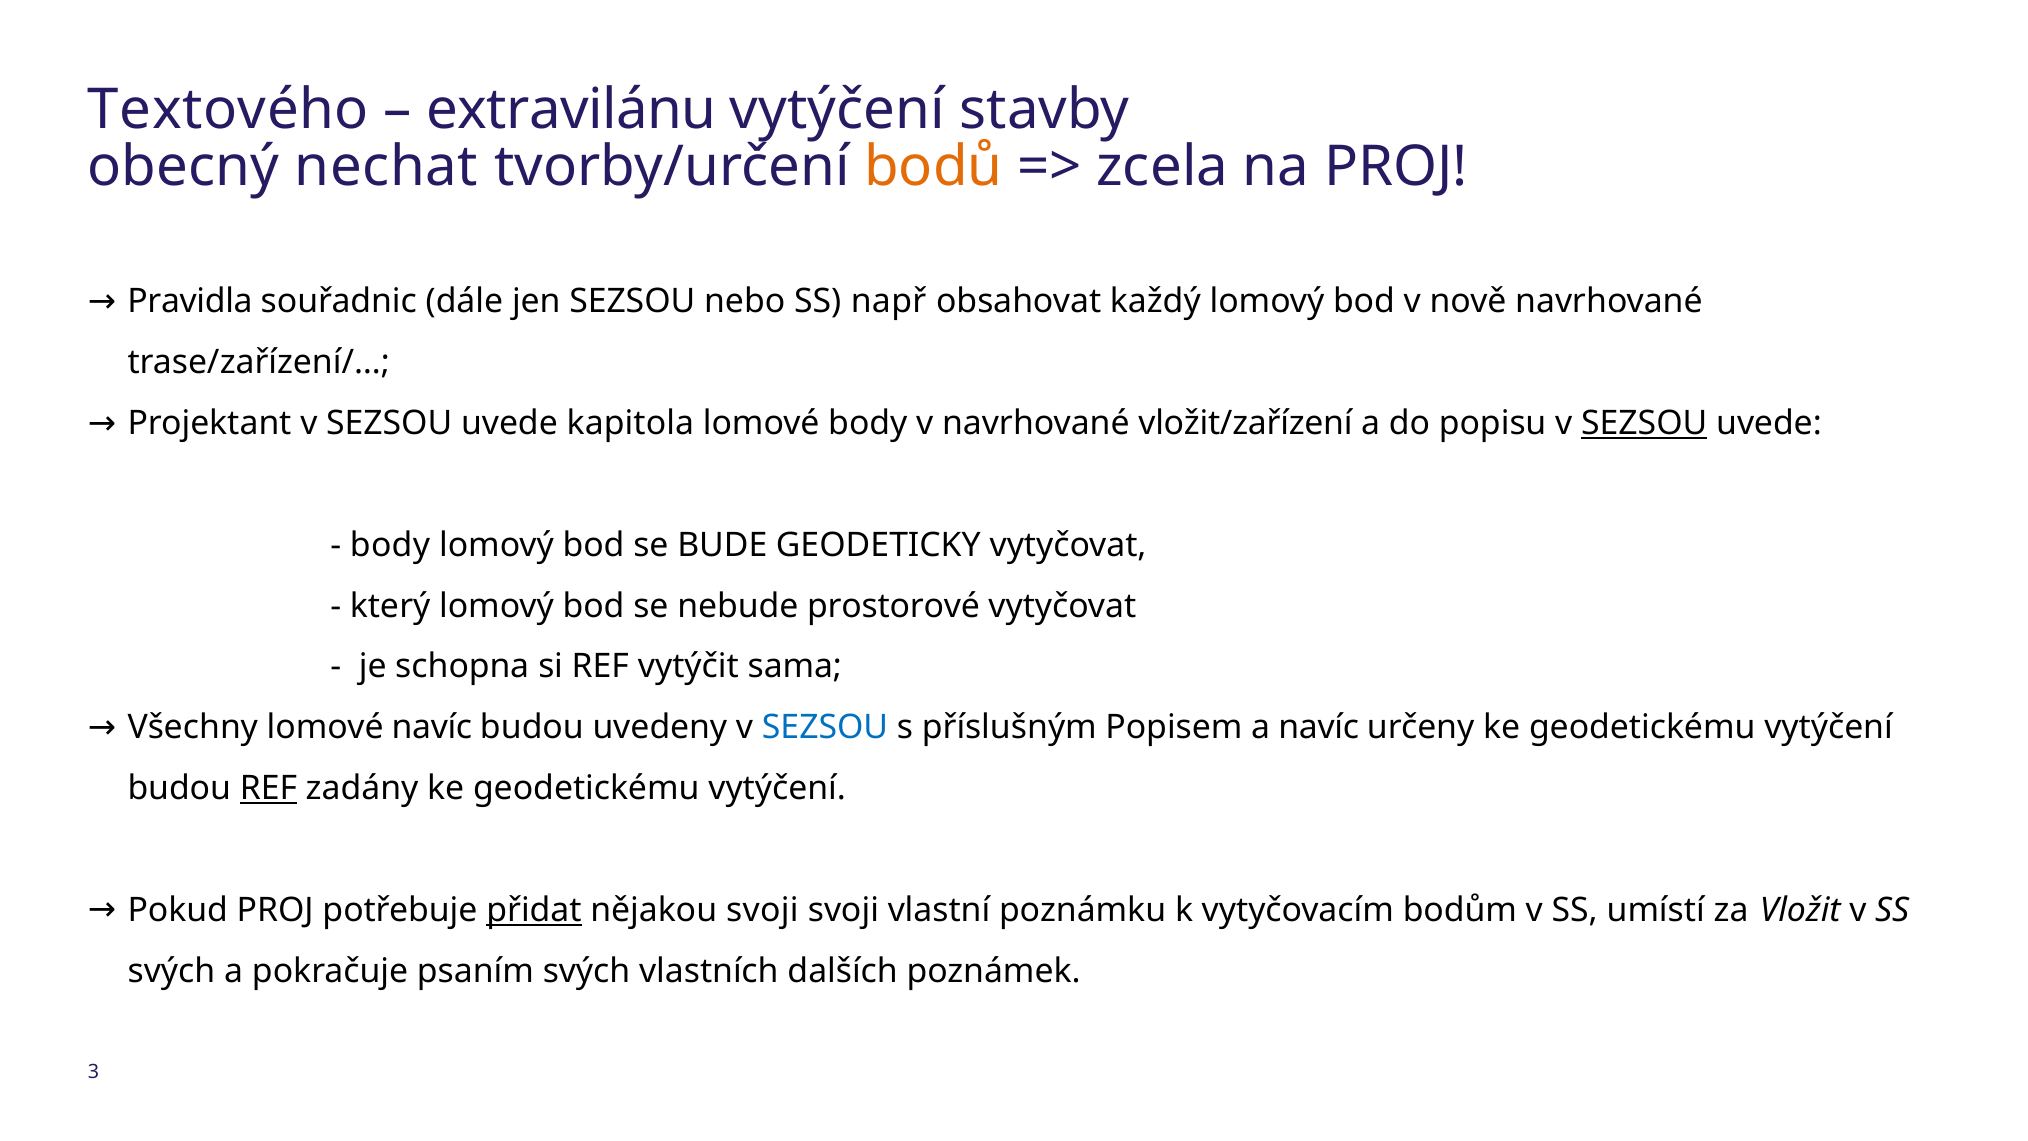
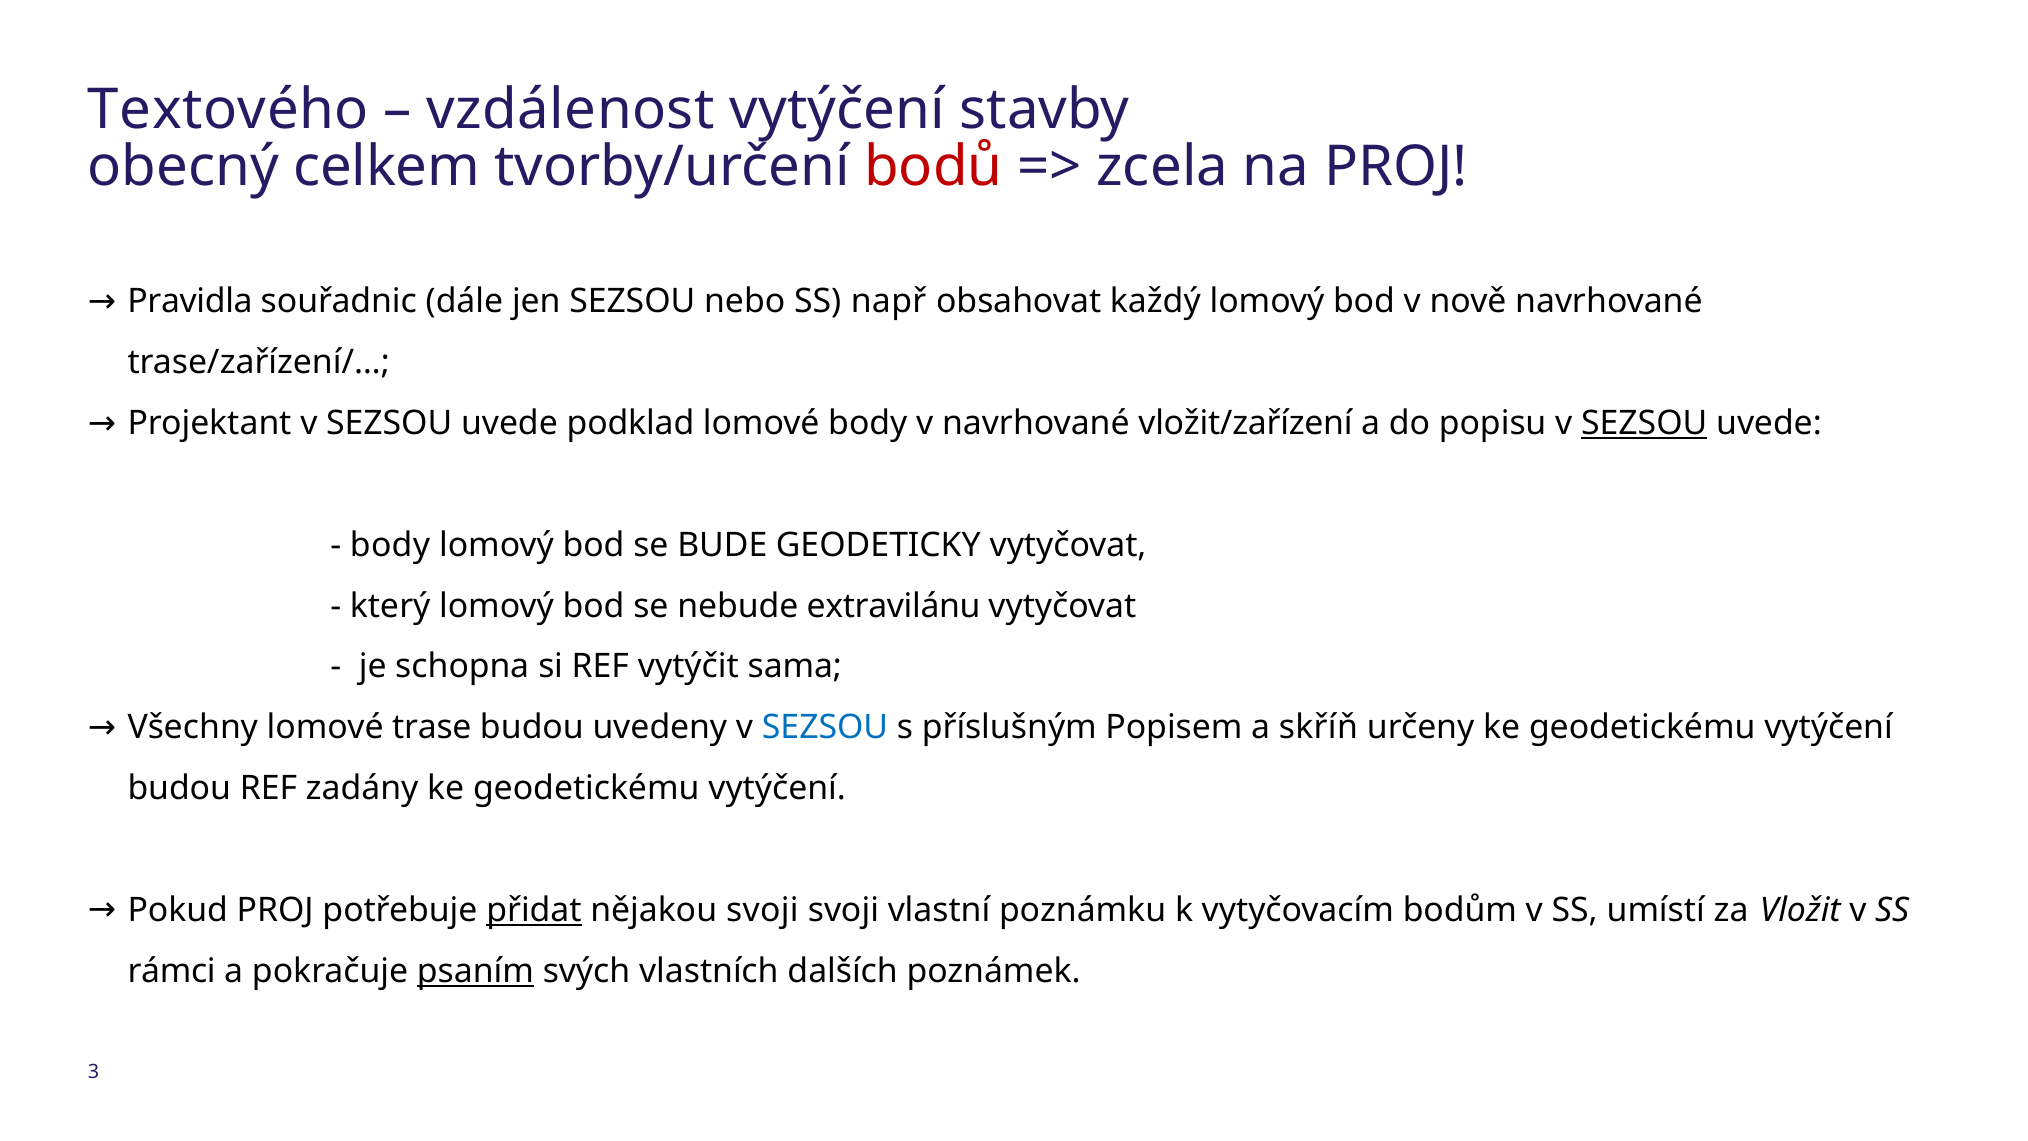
extravilánu: extravilánu -> vzdálenost (571, 110)
nechat: nechat -> celkem (387, 167)
bodů colour: orange -> red (933, 167)
kapitola: kapitola -> podklad (630, 423)
prostorové: prostorové -> extravilánu (894, 606)
lomové navíc: navíc -> trase (432, 727)
a navíc: navíc -> skříň (1318, 727)
REF underline: present -> none (268, 788)
svých: svých -> rámci (172, 971)
psaním underline: none -> present (475, 971)
